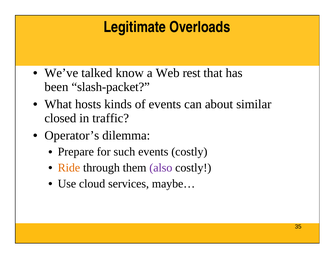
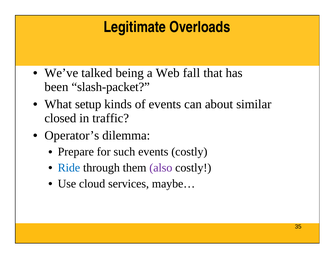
know: know -> being (130, 73)
rest: rest -> fall (191, 73)
hosts: hosts -> setup (88, 104)
Ride colour: orange -> blue (69, 168)
